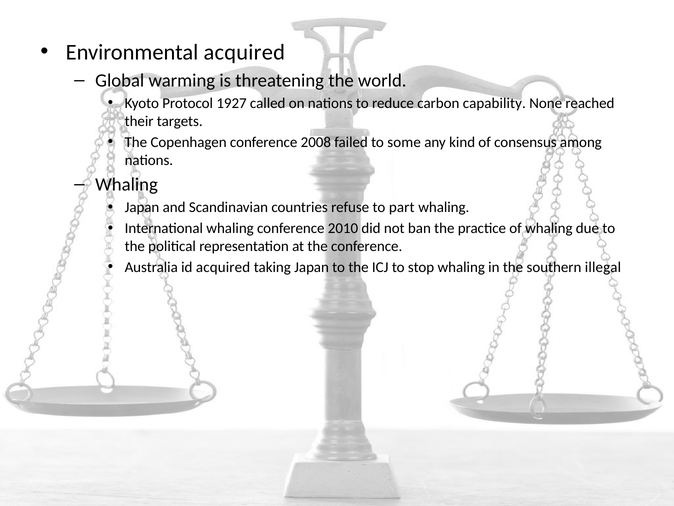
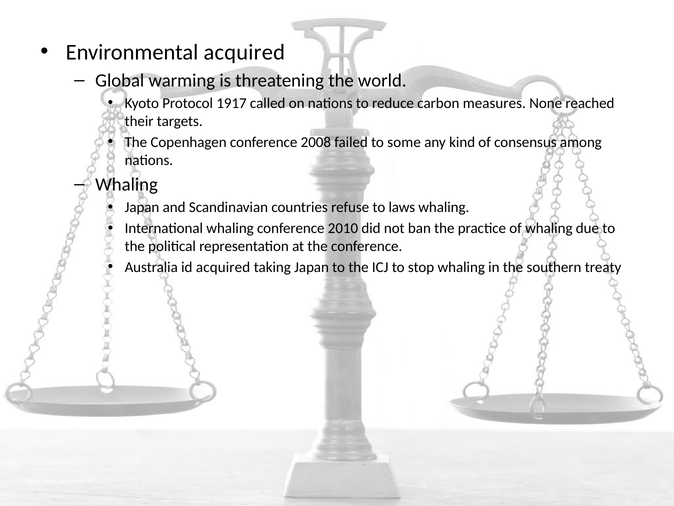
1927: 1927 -> 1917 (232, 103)
capability: capability -> measures (494, 103)
part: part -> laws (402, 207)
illegal: illegal -> treaty (603, 267)
